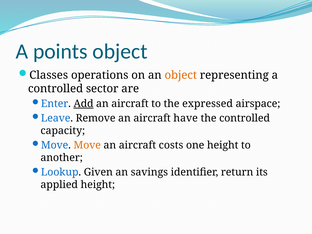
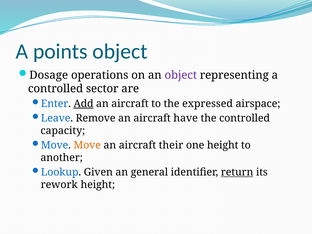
Classes: Classes -> Dosage (49, 75)
object colour: orange -> purple (181, 75)
costs: costs -> their (171, 145)
savings: savings -> general (149, 172)
return underline: none -> present (237, 172)
applied: applied -> rework (59, 185)
